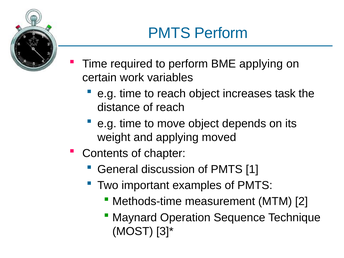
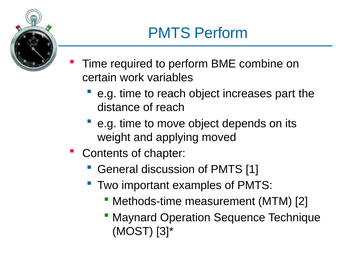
BME applying: applying -> combine (261, 64)
task: task -> part (285, 94)
